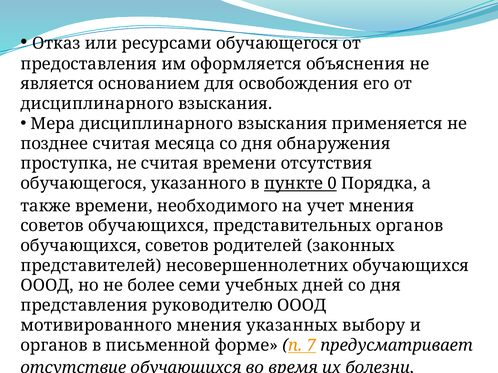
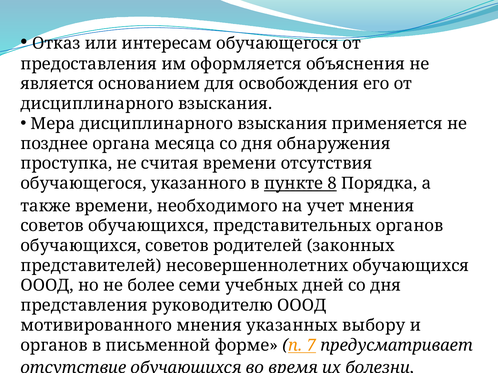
ресурсами: ресурсами -> интересам (167, 44)
позднее считая: считая -> органа (121, 144)
0: 0 -> 8 (332, 184)
